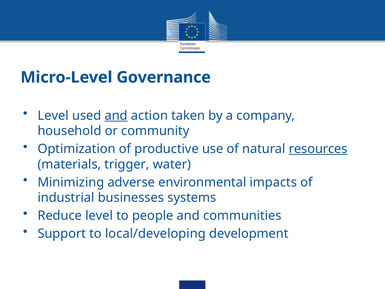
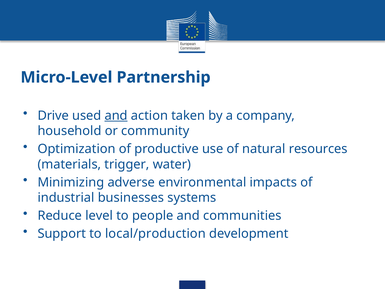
Governance: Governance -> Partnership (164, 77)
Level: Level -> Drive (53, 115)
resources underline: present -> none (318, 149)
local/developing: local/developing -> local/production (155, 234)
